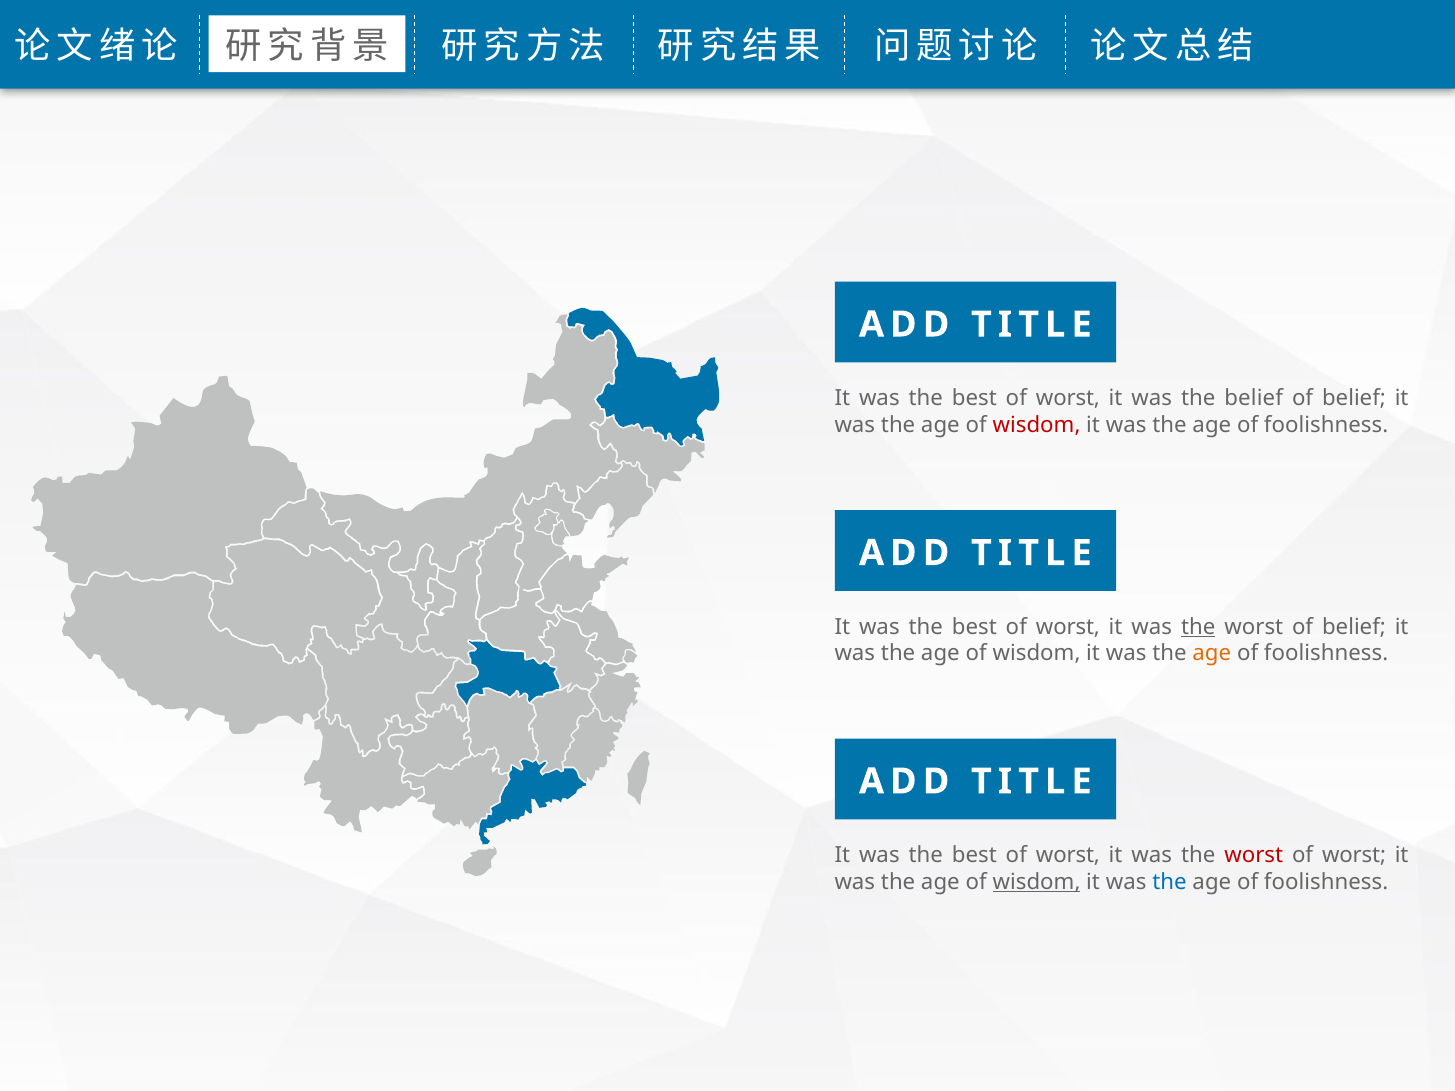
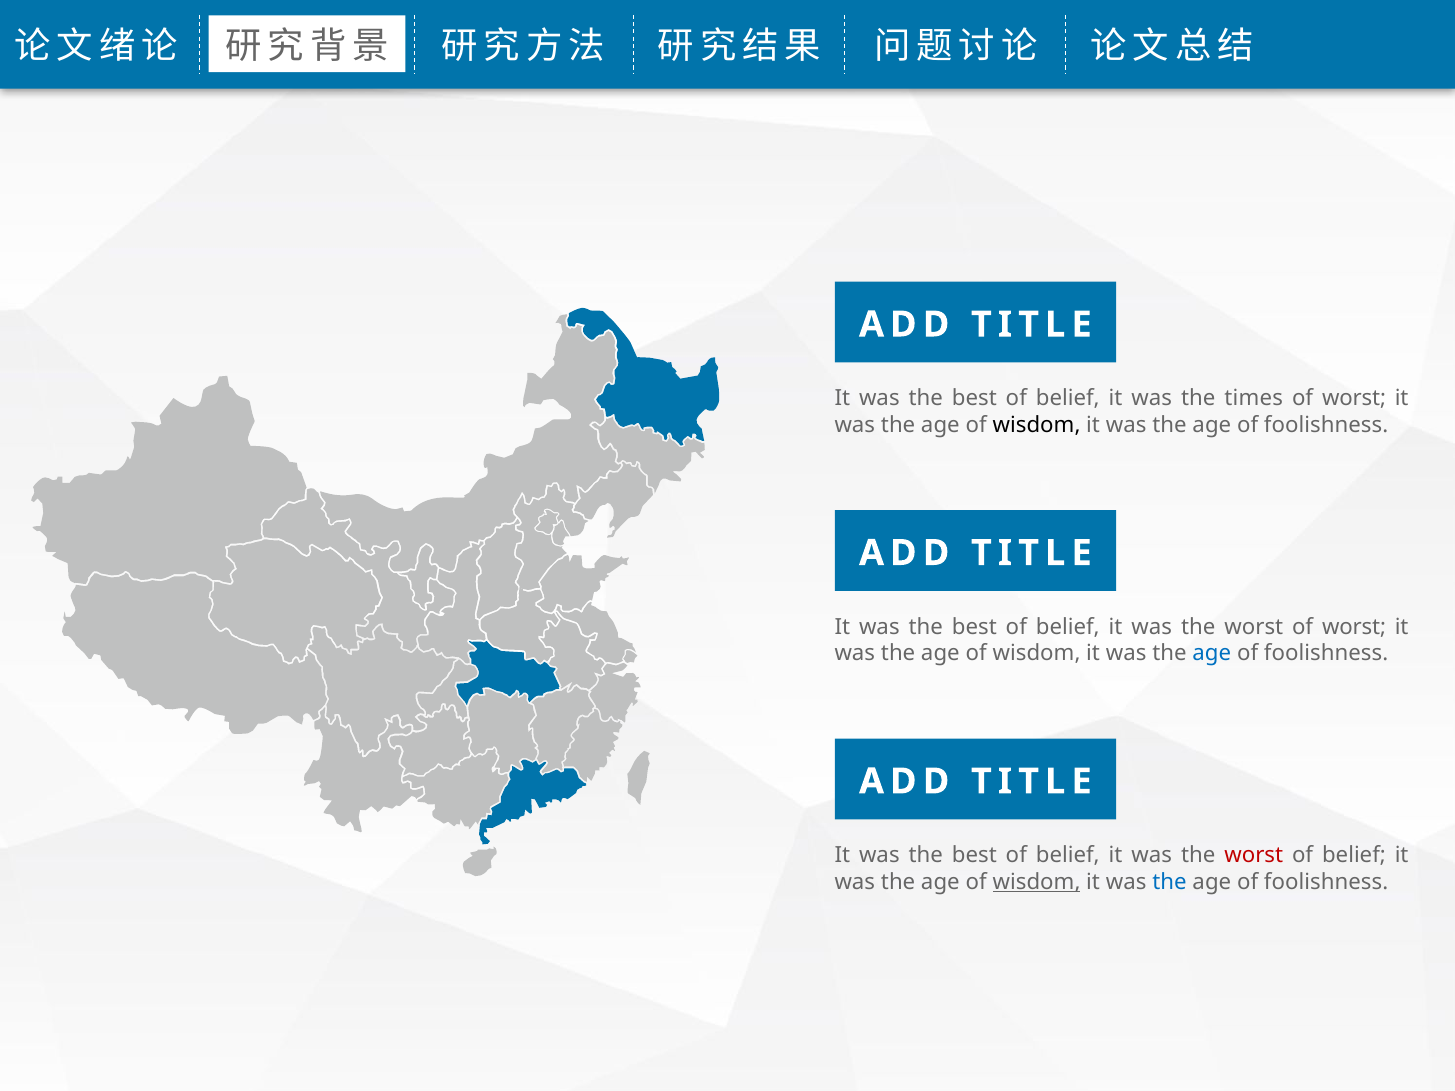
worst: worst -> belief (1068, 398)
the belief: belief -> times (1254, 398)
belief: belief -> worst (1354, 398)
wisdom colour: red -> black (1037, 425)
worst: worst -> belief (1068, 627)
the underline: present -> none (1198, 627)
worst of belief: belief -> worst (1354, 627)
age colour: orange -> blue (1212, 654)
worst: worst -> belief (1068, 855)
worst: worst -> belief (1354, 855)
